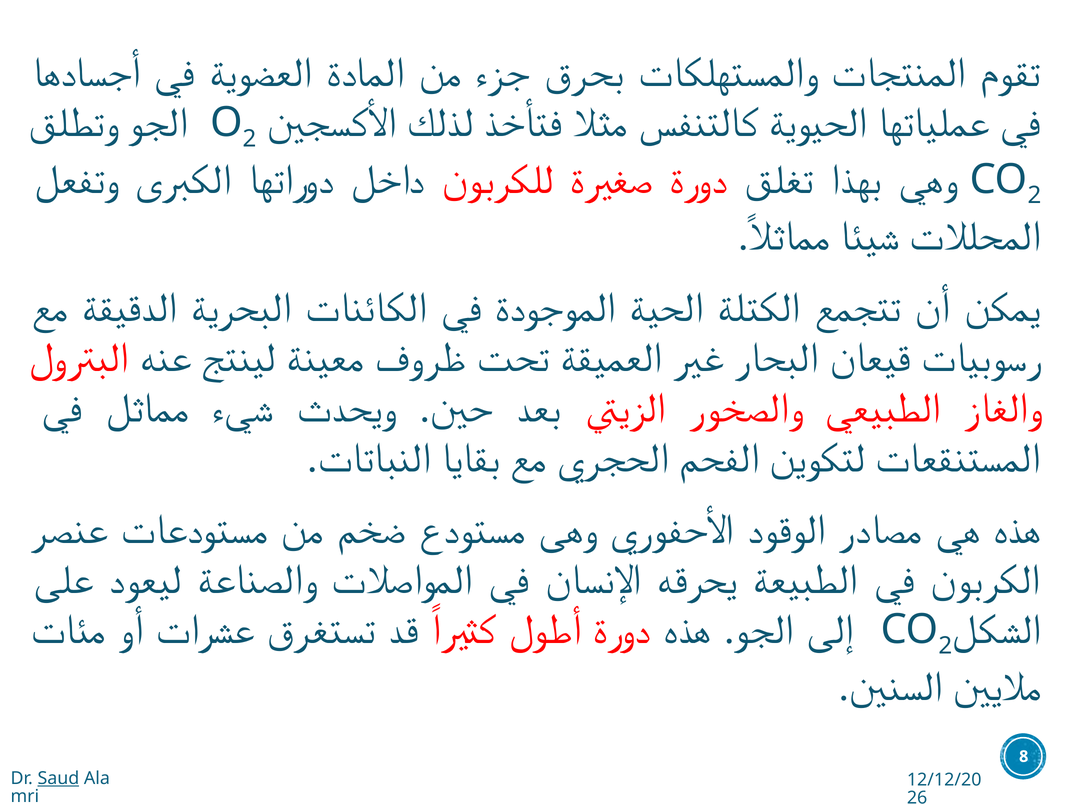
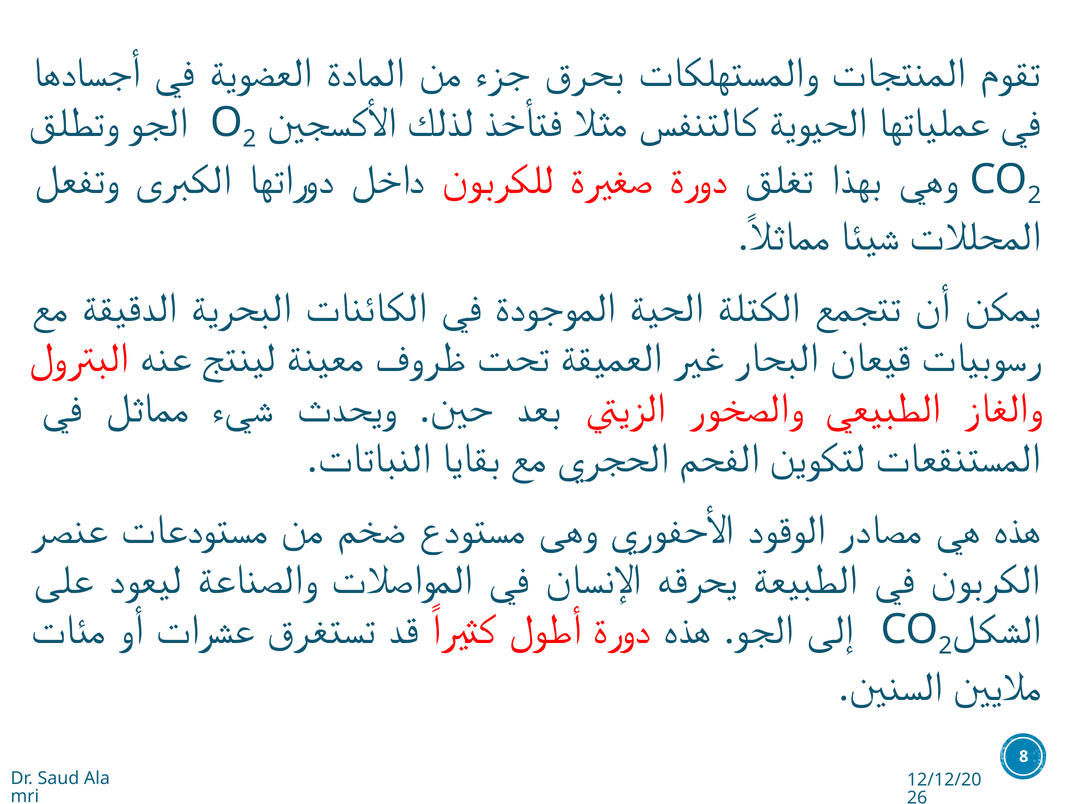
Saud underline: present -> none (58, 779)
